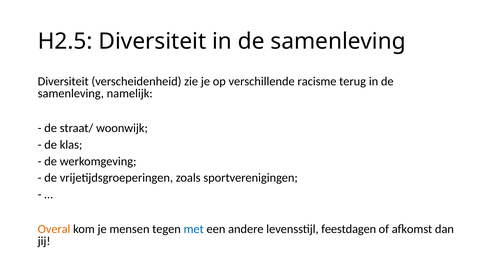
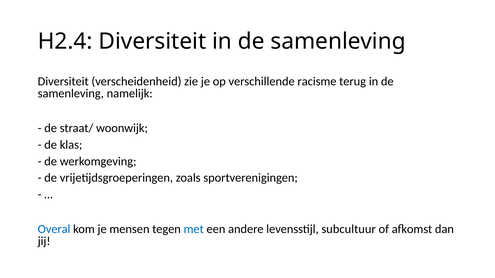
H2.5: H2.5 -> H2.4 (65, 42)
Overal colour: orange -> blue (54, 229)
feestdagen: feestdagen -> subcultuur (349, 229)
